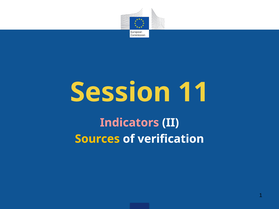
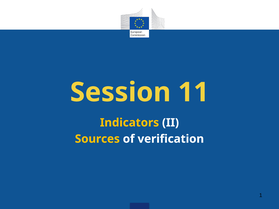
Indicators colour: pink -> yellow (129, 123)
